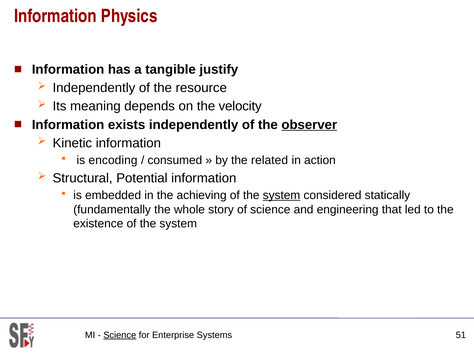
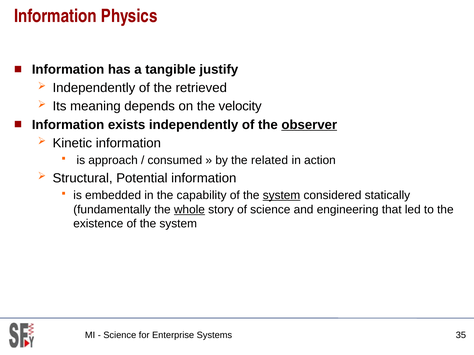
resource: resource -> retrieved (201, 88)
encoding: encoding -> approach (113, 161)
achieving: achieving -> capability (202, 196)
whole underline: none -> present (189, 210)
Science underline: present -> none (120, 336)
51: 51 -> 35 (461, 336)
